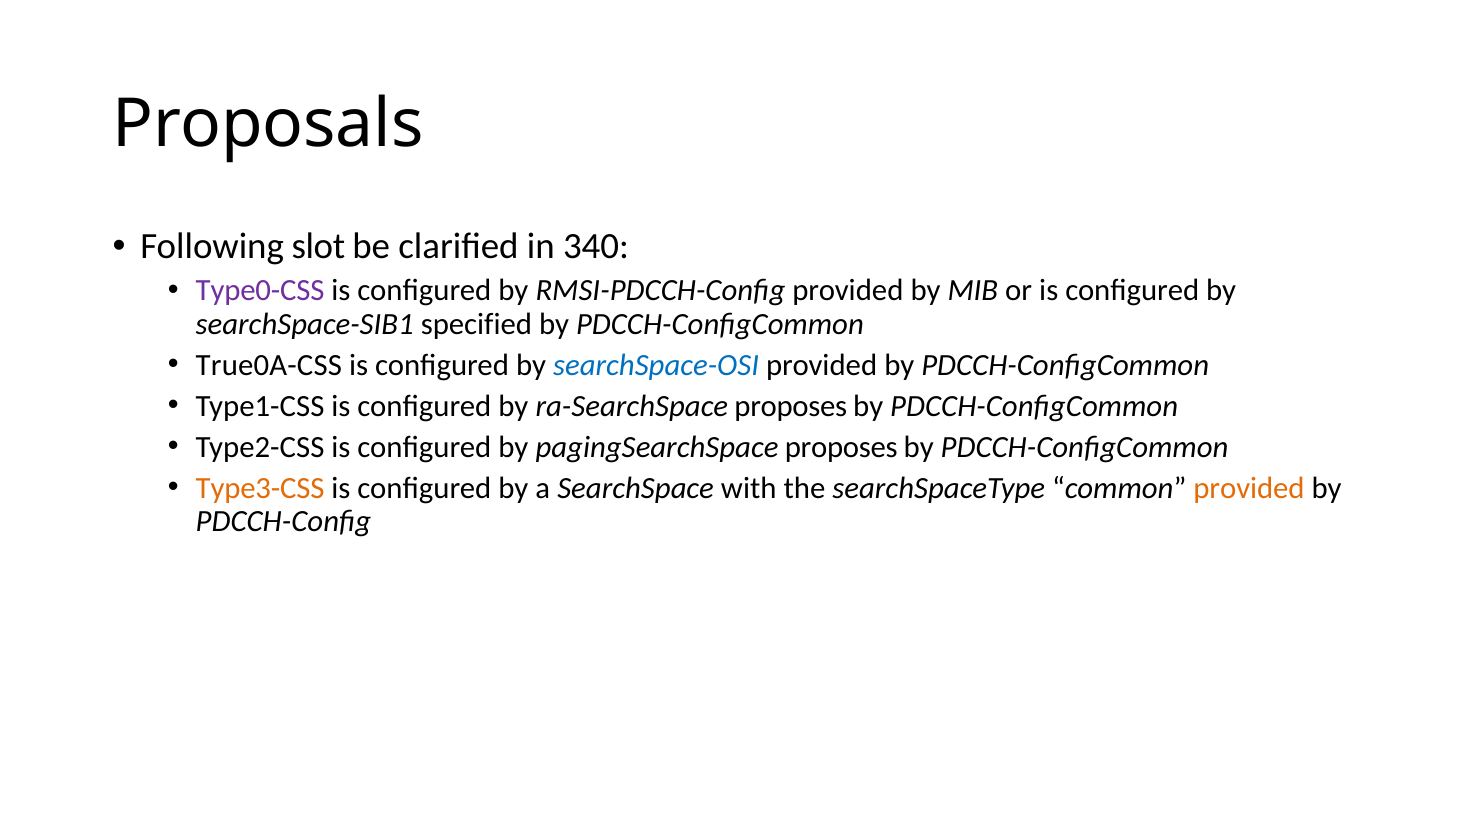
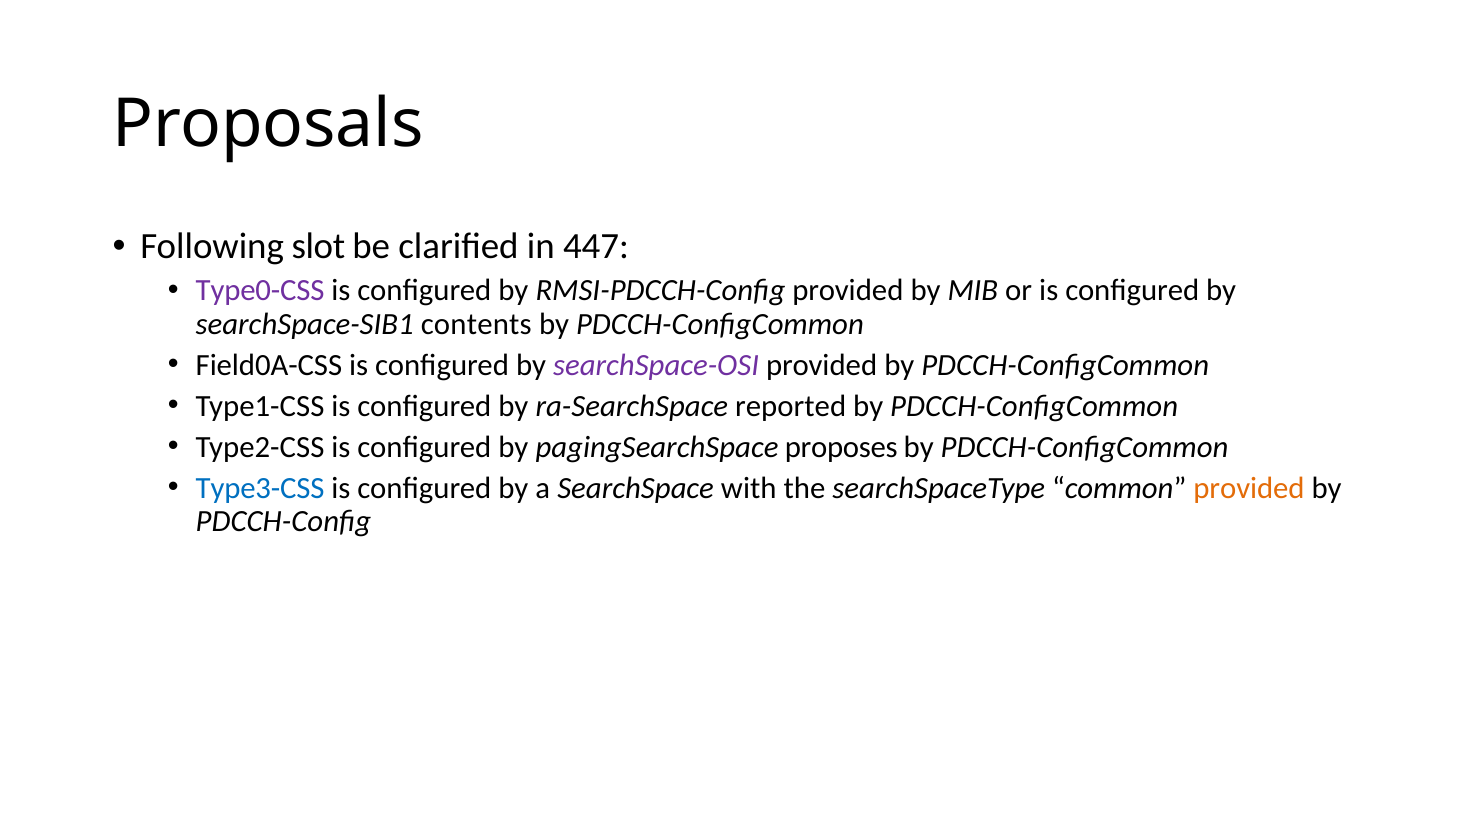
340: 340 -> 447 (596, 246)
specified: specified -> contents (476, 324)
True0A-CSS: True0A-CSS -> Field0A-CSS (269, 365)
searchSpace-OSI colour: blue -> purple (656, 365)
ra-SearchSpace proposes: proposes -> reported (791, 406)
Type3-CSS colour: orange -> blue (260, 488)
